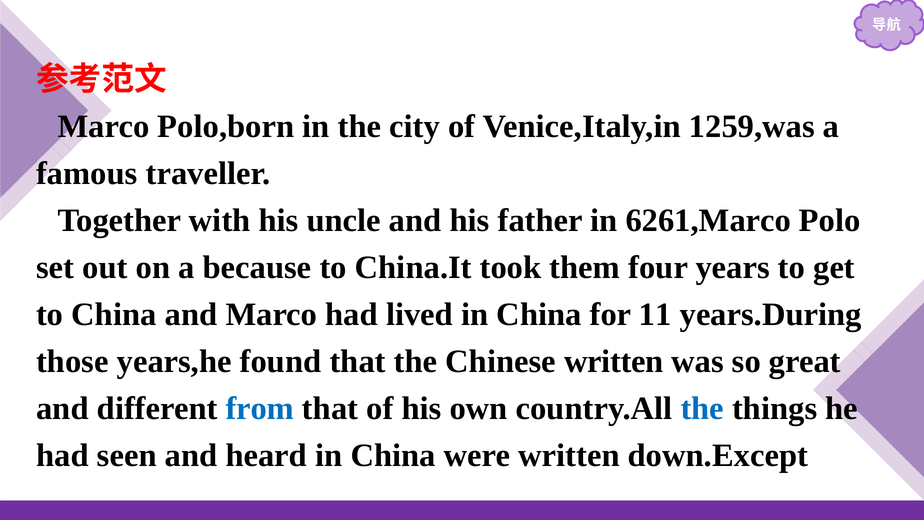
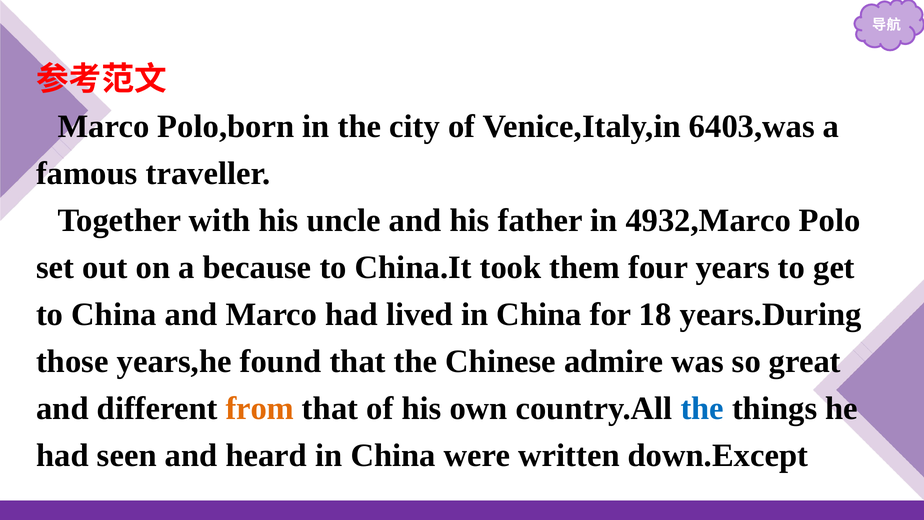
1259,was: 1259,was -> 6403,was (752, 126)
6261,Marco: 6261,Marco -> 4932,Marco (708, 220)
11: 11 -> 18 (655, 314)
Chinese written: written -> admire (614, 361)
from colour: blue -> orange (260, 408)
